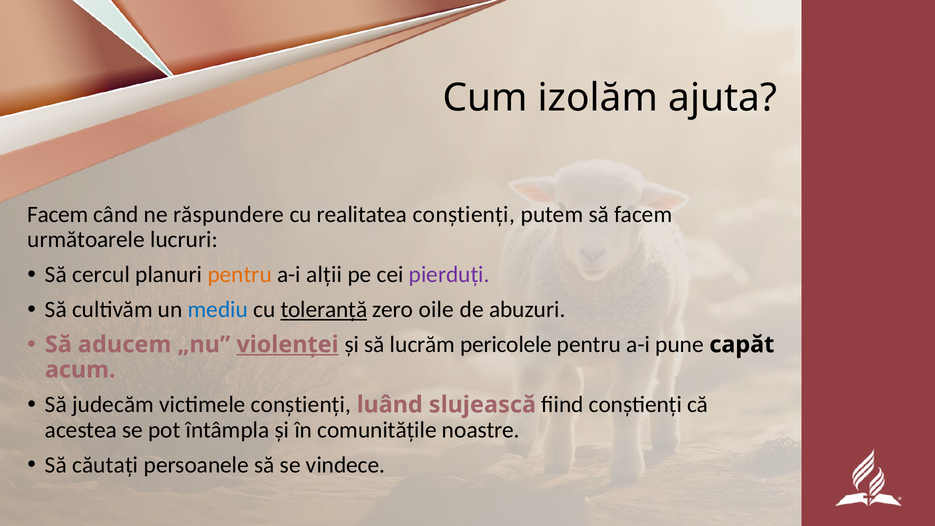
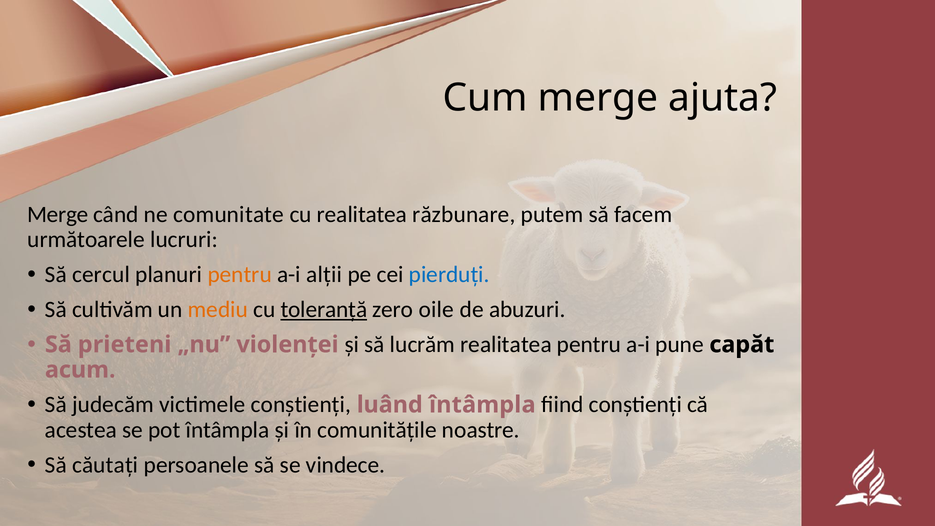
Cum izolăm: izolăm -> merge (598, 98)
Facem: Facem -> Merge (58, 214)
răspundere: răspundere -> comunitate (229, 214)
realitatea conștienți: conștienți -> răzbunare (464, 214)
pierduți colour: purple -> blue (449, 275)
mediu colour: blue -> orange (218, 310)
aducem: aducem -> prieteni (125, 345)
violenței underline: present -> none (287, 345)
lucrăm pericolele: pericolele -> realitatea (506, 345)
luând slujească: slujească -> întâmpla (482, 405)
